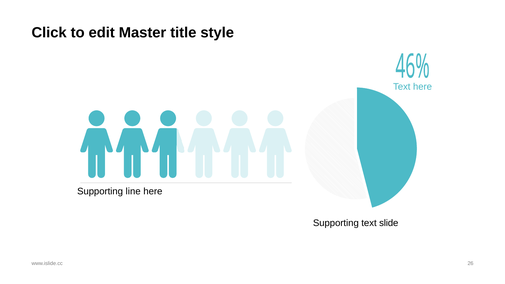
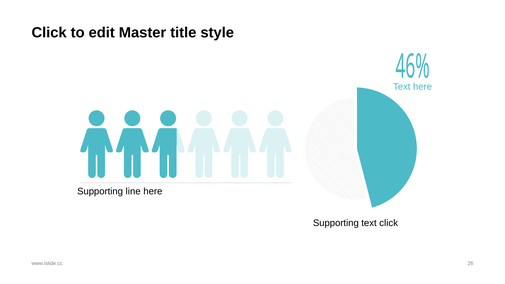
text slide: slide -> click (389, 223)
